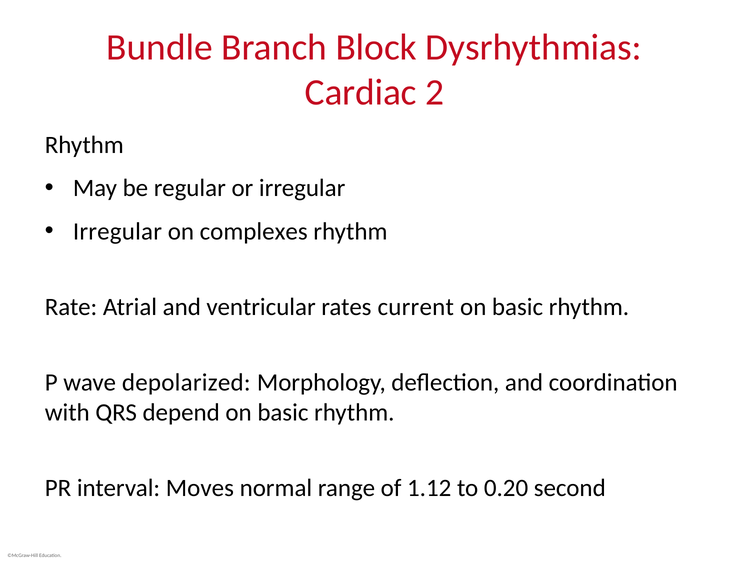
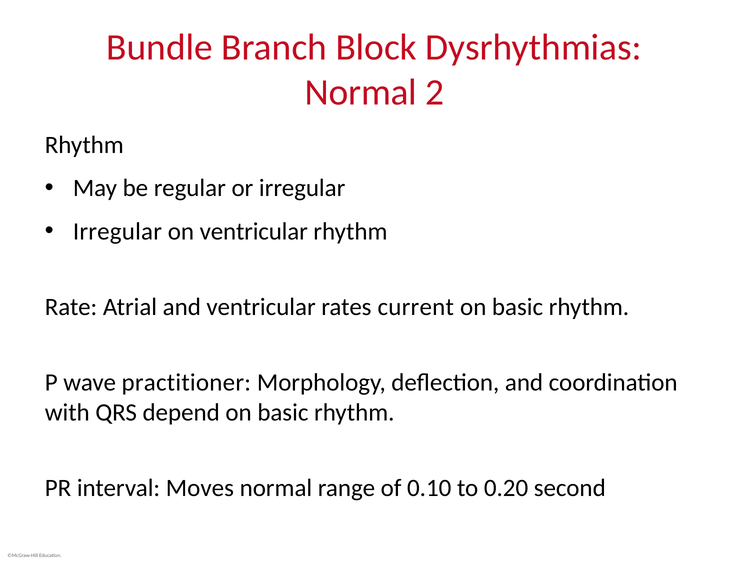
Cardiac: Cardiac -> Normal (361, 92)
on complexes: complexes -> ventricular (254, 232)
depolarized: depolarized -> practitioner (186, 383)
1.12: 1.12 -> 0.10 (429, 489)
